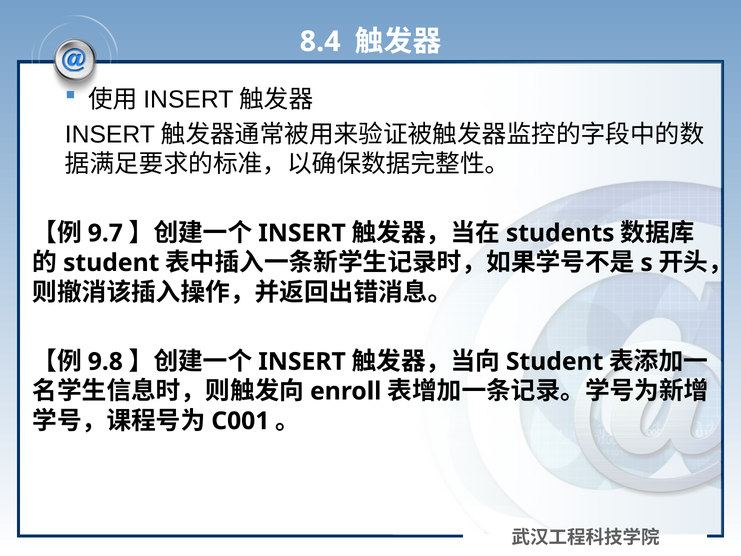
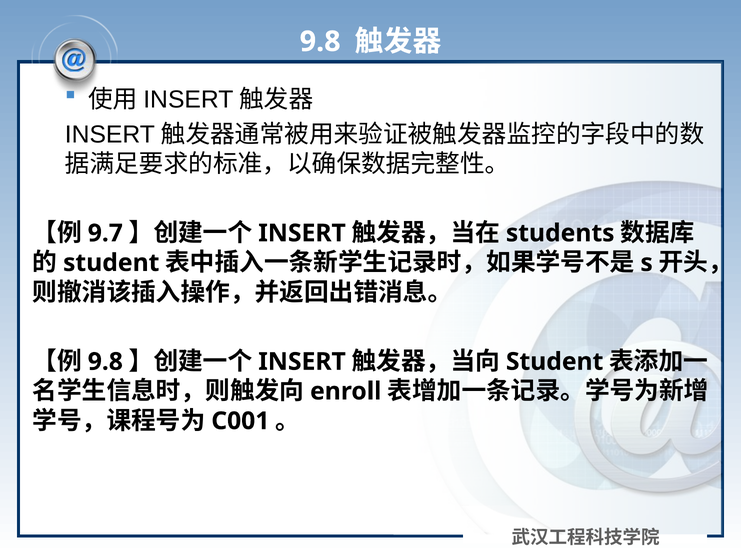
8.4: 8.4 -> 9.8 (320, 42)
